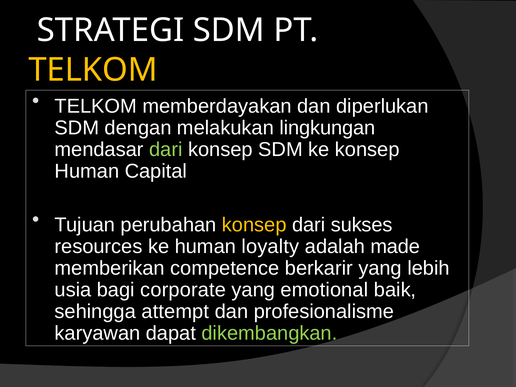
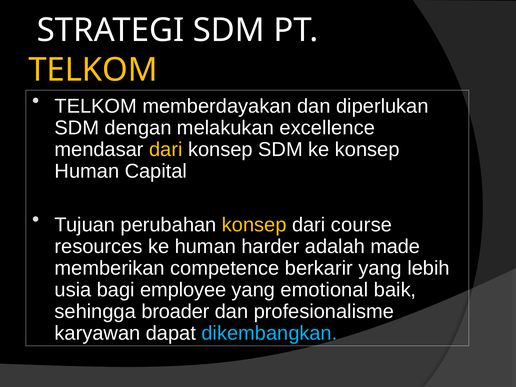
lingkungan: lingkungan -> excellence (327, 128)
dari colour: light green -> yellow (166, 150)
sukses: sukses -> course (361, 225)
loyalty: loyalty -> harder (270, 246)
corporate: corporate -> employee (183, 290)
attempt: attempt -> broader (175, 312)
dikembangkan colour: light green -> light blue (269, 333)
